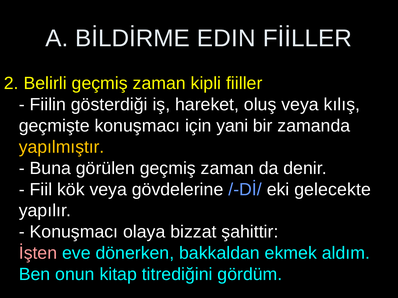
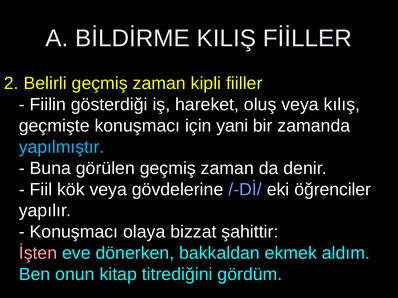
EDIN: EDIN -> KILIŞ (226, 39)
yapılmıştır colour: yellow -> light blue (62, 147)
gelecekte: gelecekte -> öğrenciler (333, 190)
